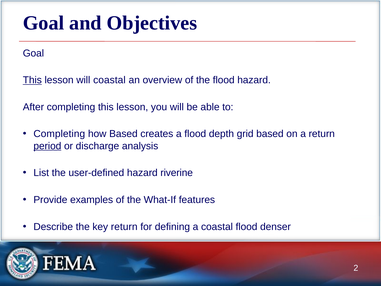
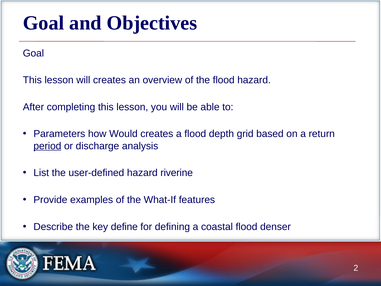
This underline: present -> none (32, 80)
will coastal: coastal -> creates (109, 80)
Completing: Completing -> Parameters (59, 134)
how Based: Based -> Would (123, 134)
key return: return -> define (124, 226)
